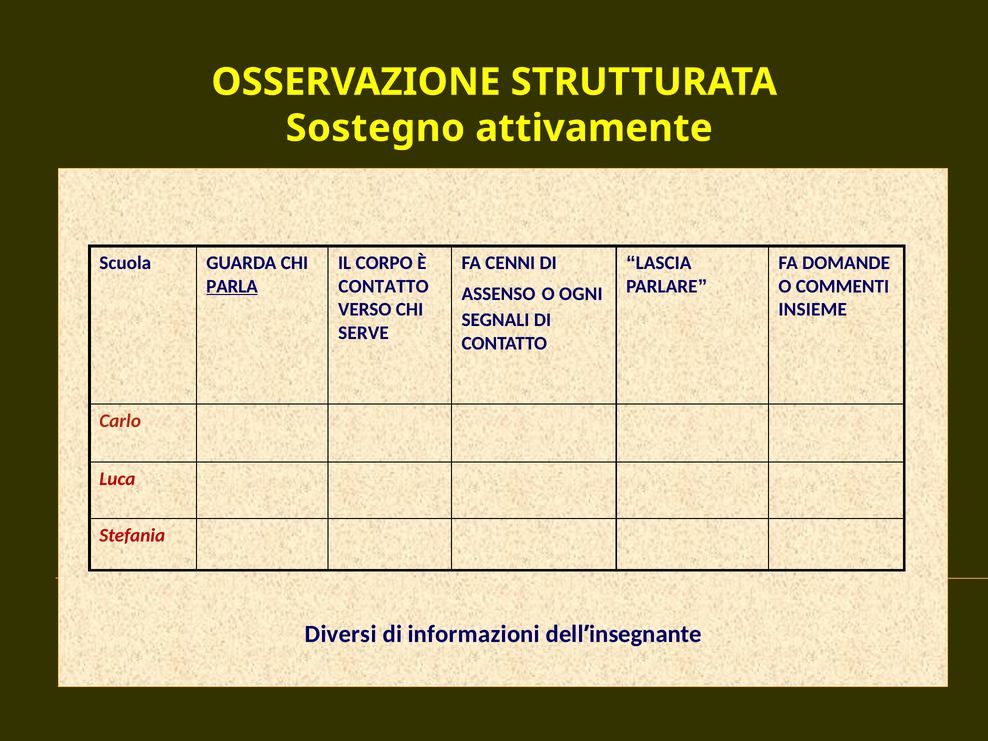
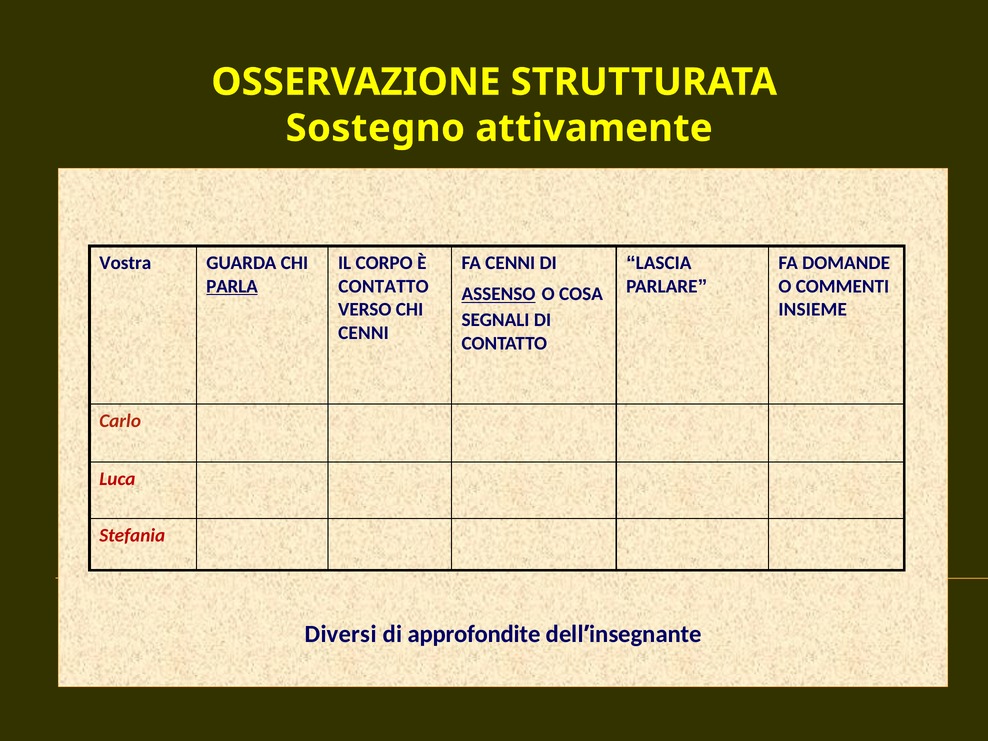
Scuola: Scuola -> Vostra (125, 263)
ASSENSO underline: none -> present (498, 294)
OGNI: OGNI -> COSA (581, 294)
SERVE: SERVE -> CENNI (363, 333)
informazioni: informazioni -> approfondite (474, 634)
